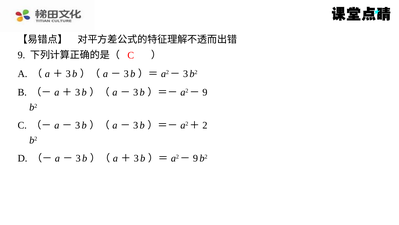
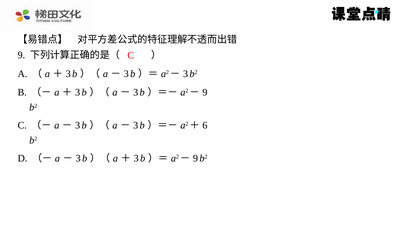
2: 2 -> 6 (205, 125)
